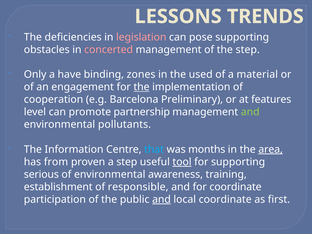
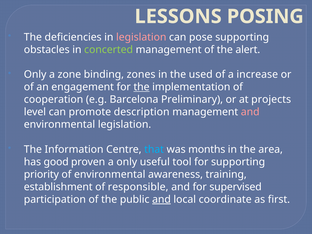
TRENDS: TRENDS -> POSING (265, 17)
concerted colour: pink -> light green (109, 50)
the step: step -> alert (248, 50)
have: have -> zone (69, 75)
material: material -> increase (257, 75)
features: features -> projects (271, 100)
partnership: partnership -> description (142, 112)
and colour: light green -> pink (250, 112)
environmental pollutants: pollutants -> legislation (125, 124)
area underline: present -> none (271, 149)
from: from -> good (56, 162)
a step: step -> only (127, 162)
tool underline: present -> none (182, 162)
serious: serious -> priority (41, 174)
for coordinate: coordinate -> supervised (236, 187)
